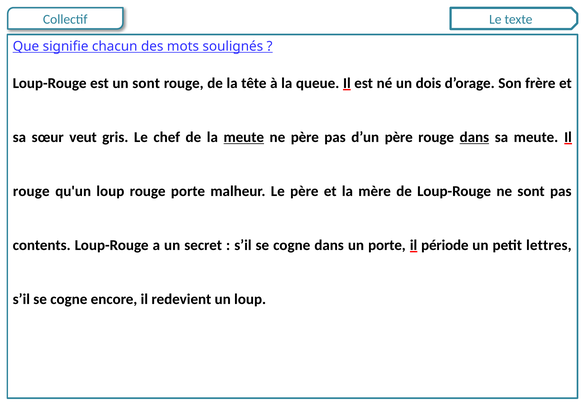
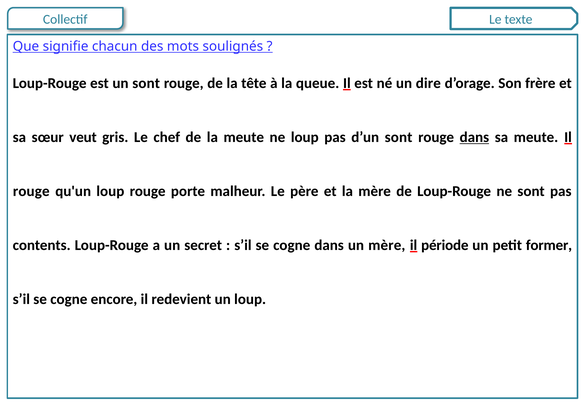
dois: dois -> dire (428, 83)
meute underline: present -> none (244, 137)
ne père: père -> loup (305, 137)
d’un père: père -> sont (399, 137)
un porte: porte -> mère (387, 245)
lettres: lettres -> former (549, 245)
